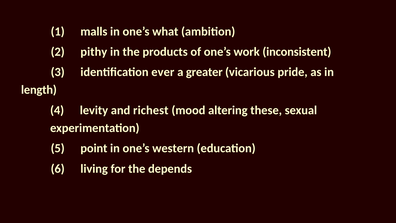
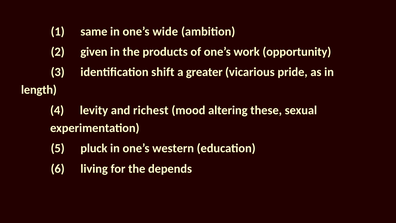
malls: malls -> same (94, 31)
what: what -> wide (165, 31)
pithy: pithy -> given (94, 52)
inconsistent: inconsistent -> opportunity (297, 52)
ever: ever -> shift (163, 72)
point: point -> pluck (94, 148)
